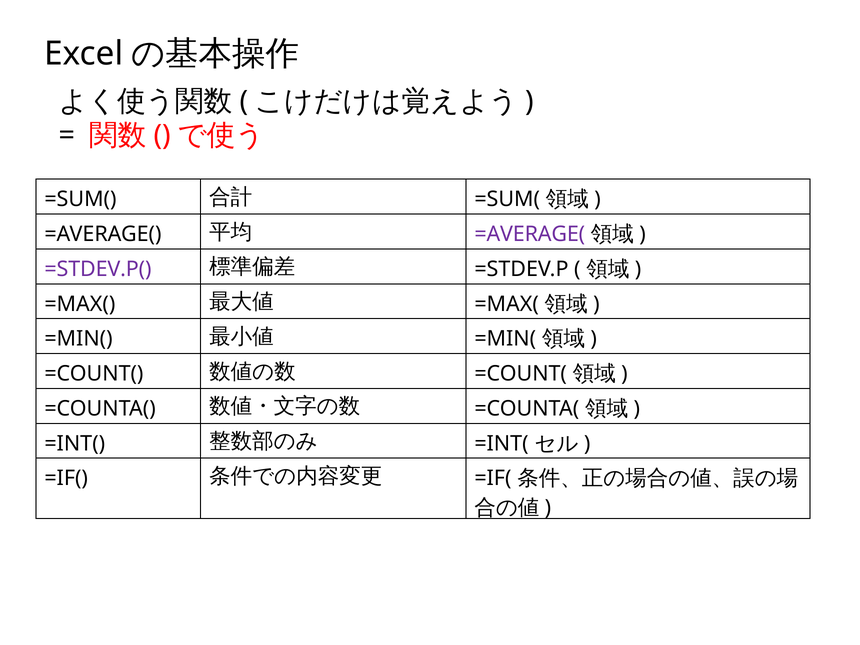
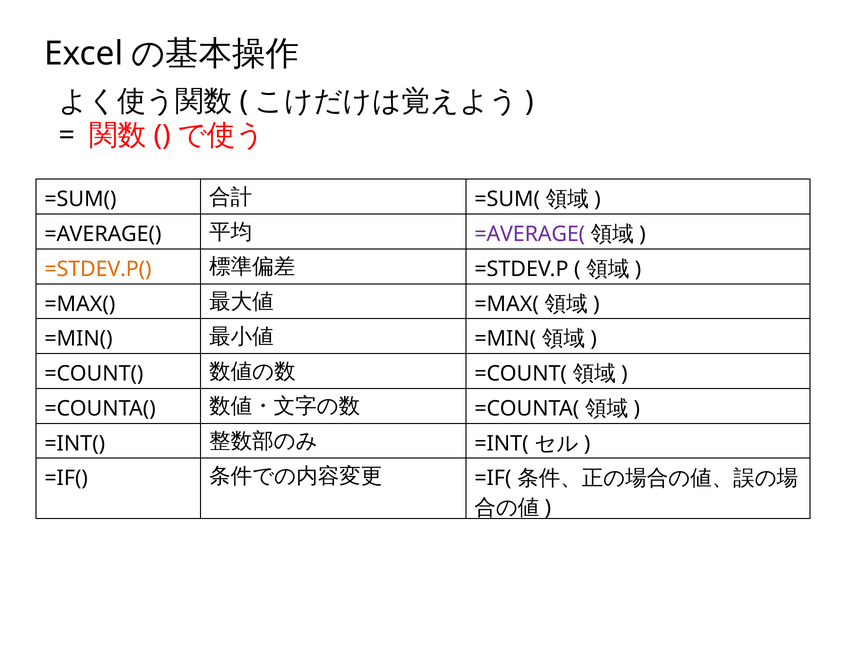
=STDEV.P( colour: purple -> orange (98, 269)
